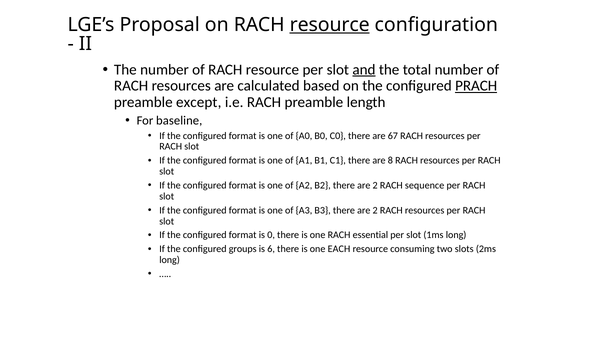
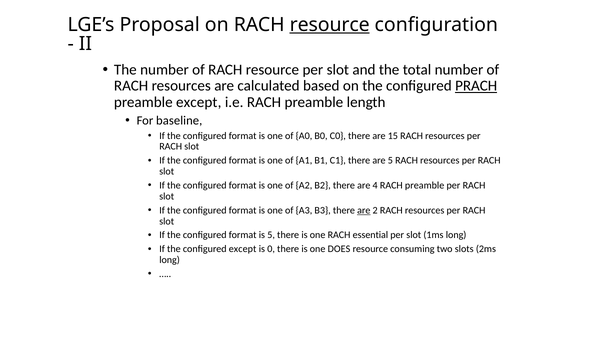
and underline: present -> none (364, 70)
67: 67 -> 15 (393, 136)
are 8: 8 -> 5 (390, 161)
B2 there are 2: 2 -> 4 (375, 185)
sequence: sequence -> preamble (425, 185)
are underline: none -> present (364, 210)
is 0: 0 -> 5 (271, 235)
configured groups: groups -> except (243, 249)
6: 6 -> 0 (271, 249)
EACH: EACH -> DOES (339, 249)
